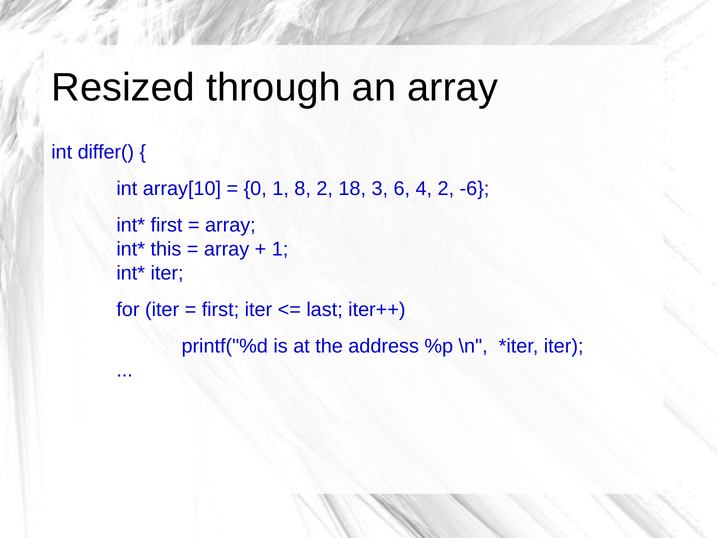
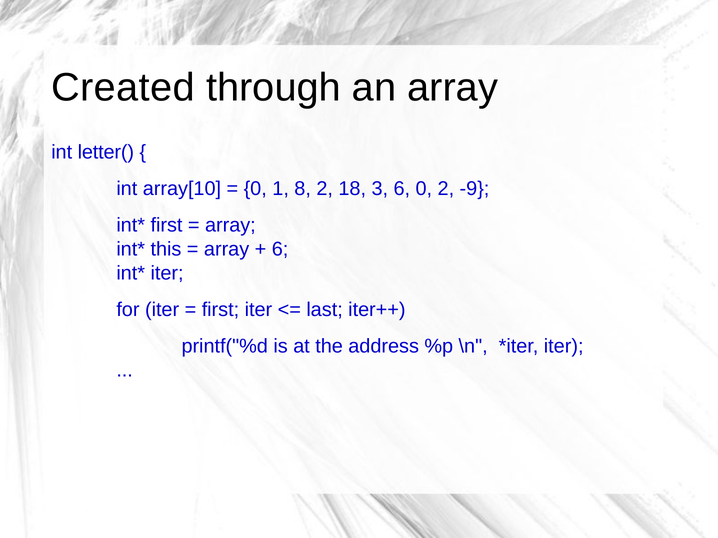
Resized: Resized -> Created (123, 88)
differ(: differ( -> letter( (106, 152)
6 4: 4 -> 0 (424, 189)
-6: -6 -> -9 (474, 189)
1: 1 -> 6 (280, 249)
